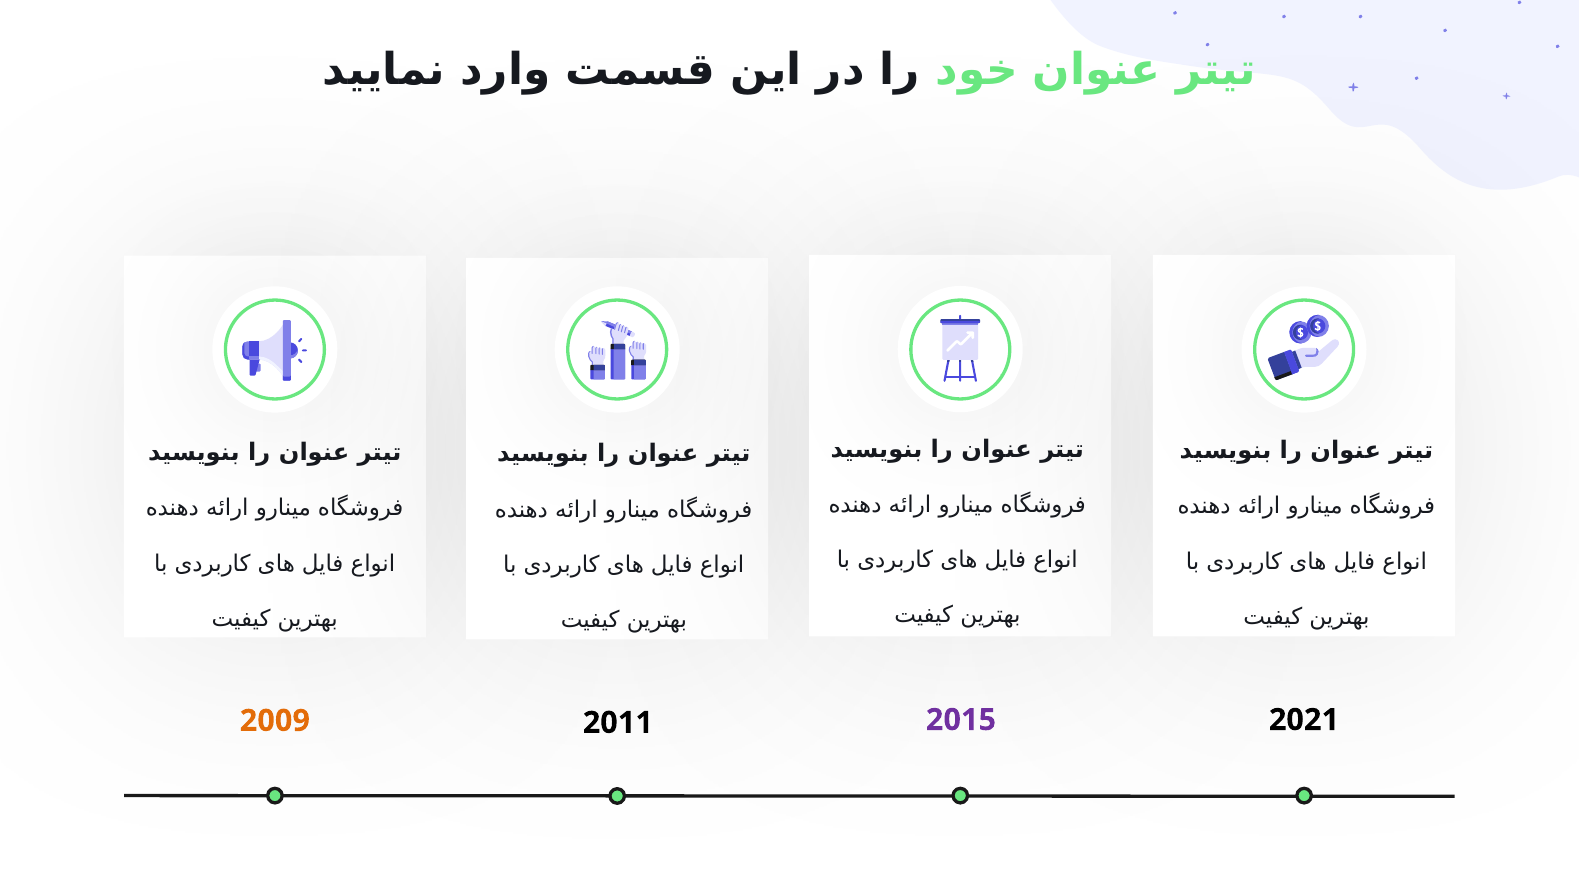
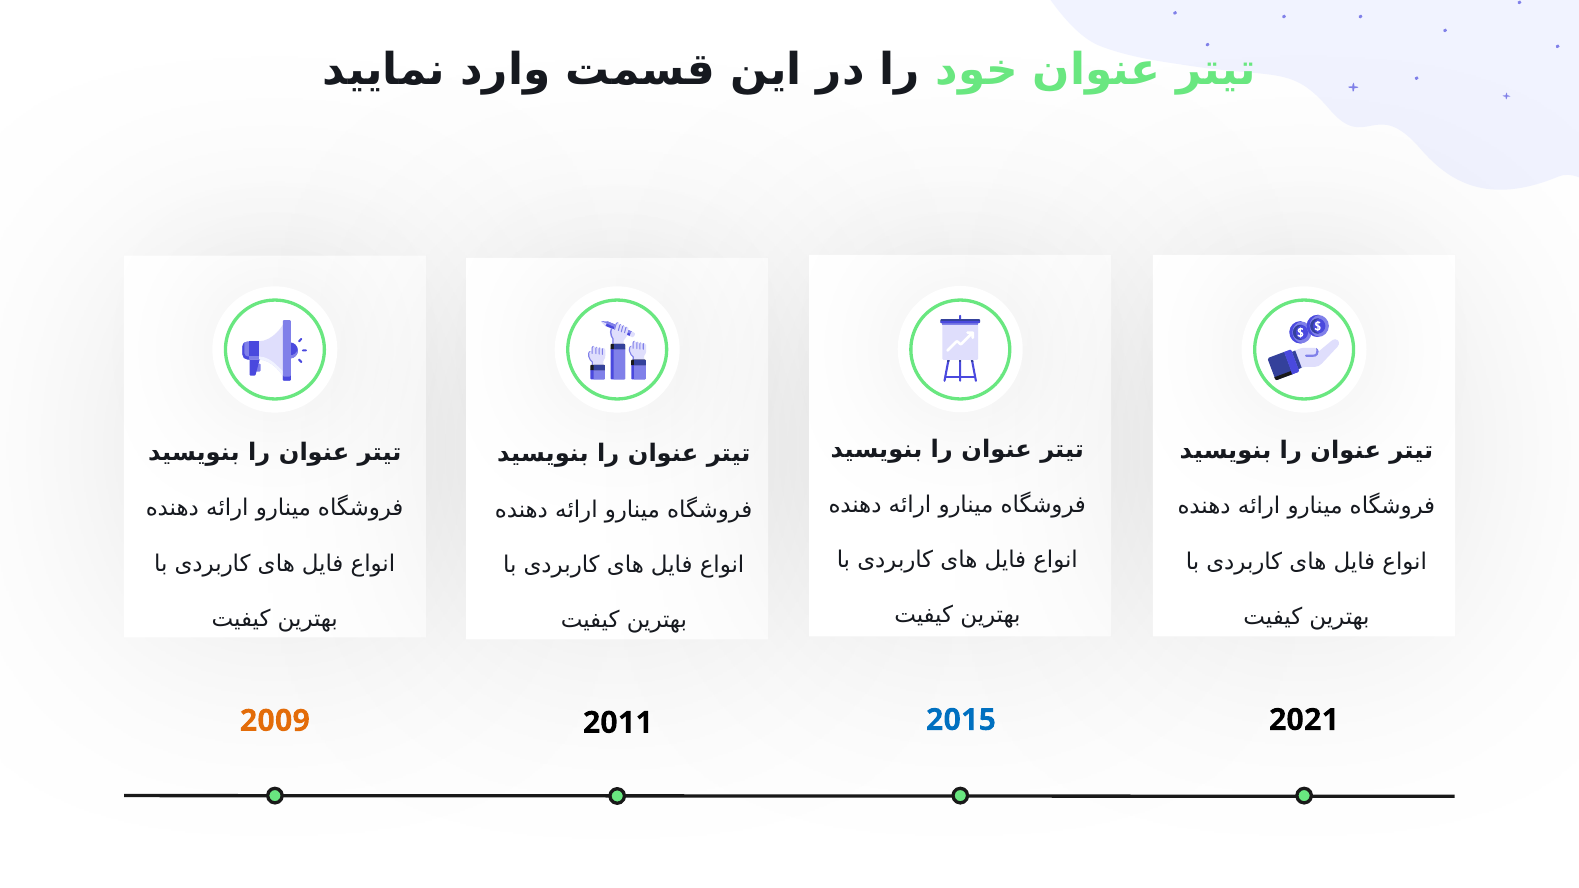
2015 colour: purple -> blue (961, 720)
